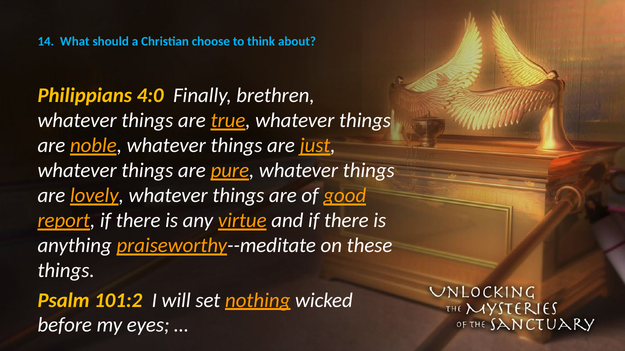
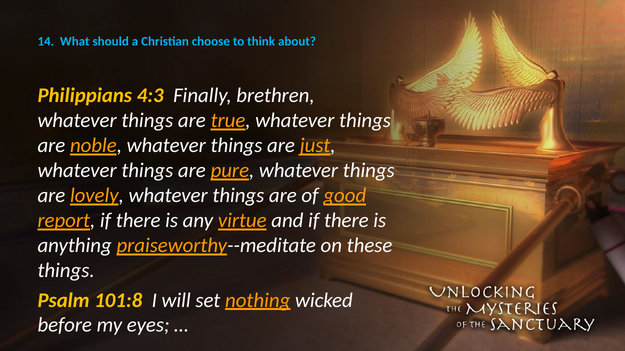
4:0: 4:0 -> 4:3 (150, 96)
101:2: 101:2 -> 101:8 (118, 301)
